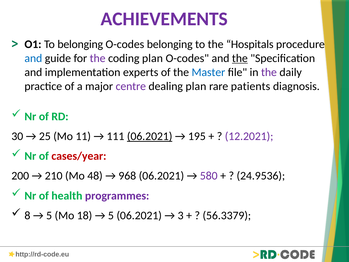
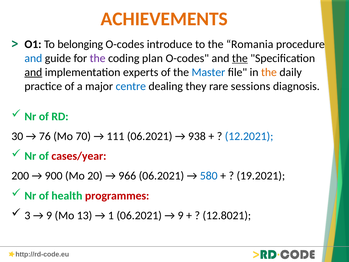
ACHIEVEMENTS colour: purple -> orange (164, 19)
O-codes belonging: belonging -> introduce (170, 44)
Hospitals: Hospitals -> Romania (250, 44)
and underline: none -> present (33, 72)
the colour: purple -> orange (269, 72)
centre colour: purple -> blue (131, 86)
dealing plan: plan -> they (196, 86)
patients: patients -> sessions (251, 86)
25: 25 -> 76 (45, 136)
11: 11 -> 70 (83, 136)
06.2021 underline: present -> none (150, 136)
195: 195 -> 938 (197, 136)
12.2021 colour: purple -> blue (249, 136)
210: 210 -> 900 (54, 176)
48: 48 -> 20 (95, 176)
968: 968 -> 966 (127, 176)
580 colour: purple -> blue (209, 176)
24.9536: 24.9536 -> 19.2021 (261, 176)
programmes colour: purple -> red (117, 196)
8: 8 -> 3 (27, 215)
5: 5 -> 9 (49, 215)
18: 18 -> 13 (85, 215)
5: 5 -> 1 (111, 215)
3: 3 -> 9 (181, 215)
56.3379: 56.3379 -> 12.8021 (227, 215)
